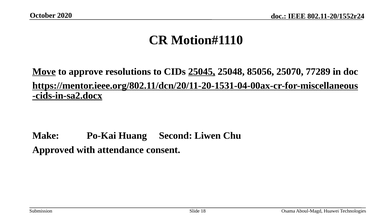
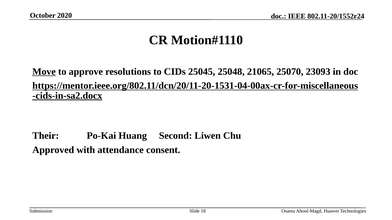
25045 underline: present -> none (202, 72)
85056: 85056 -> 21065 (261, 72)
77289: 77289 -> 23093 (318, 72)
Make: Make -> Their (46, 136)
